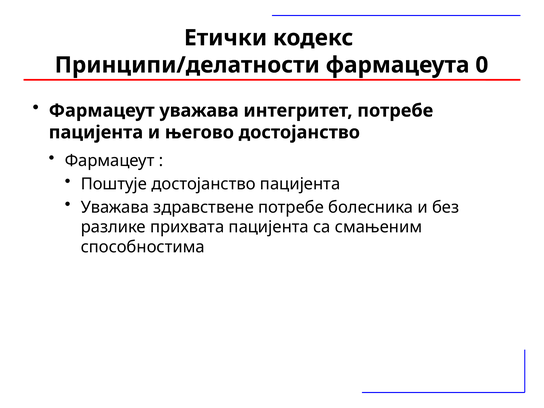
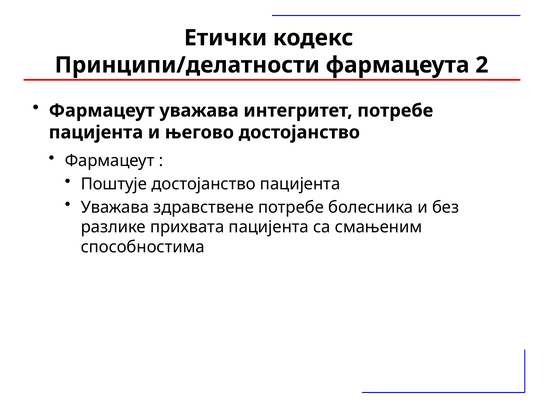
0: 0 -> 2 (482, 65)
